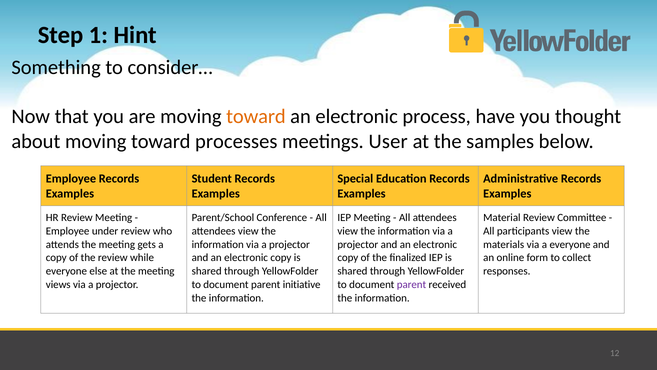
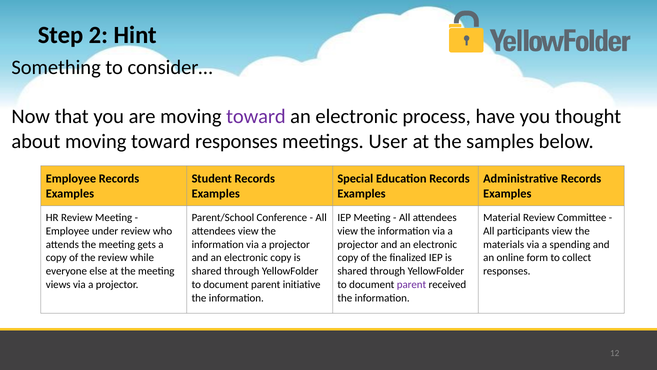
1: 1 -> 2 (98, 35)
toward colour: orange -> purple (256, 116)
toward processes: processes -> responses (236, 141)
a everyone: everyone -> spending (570, 244)
